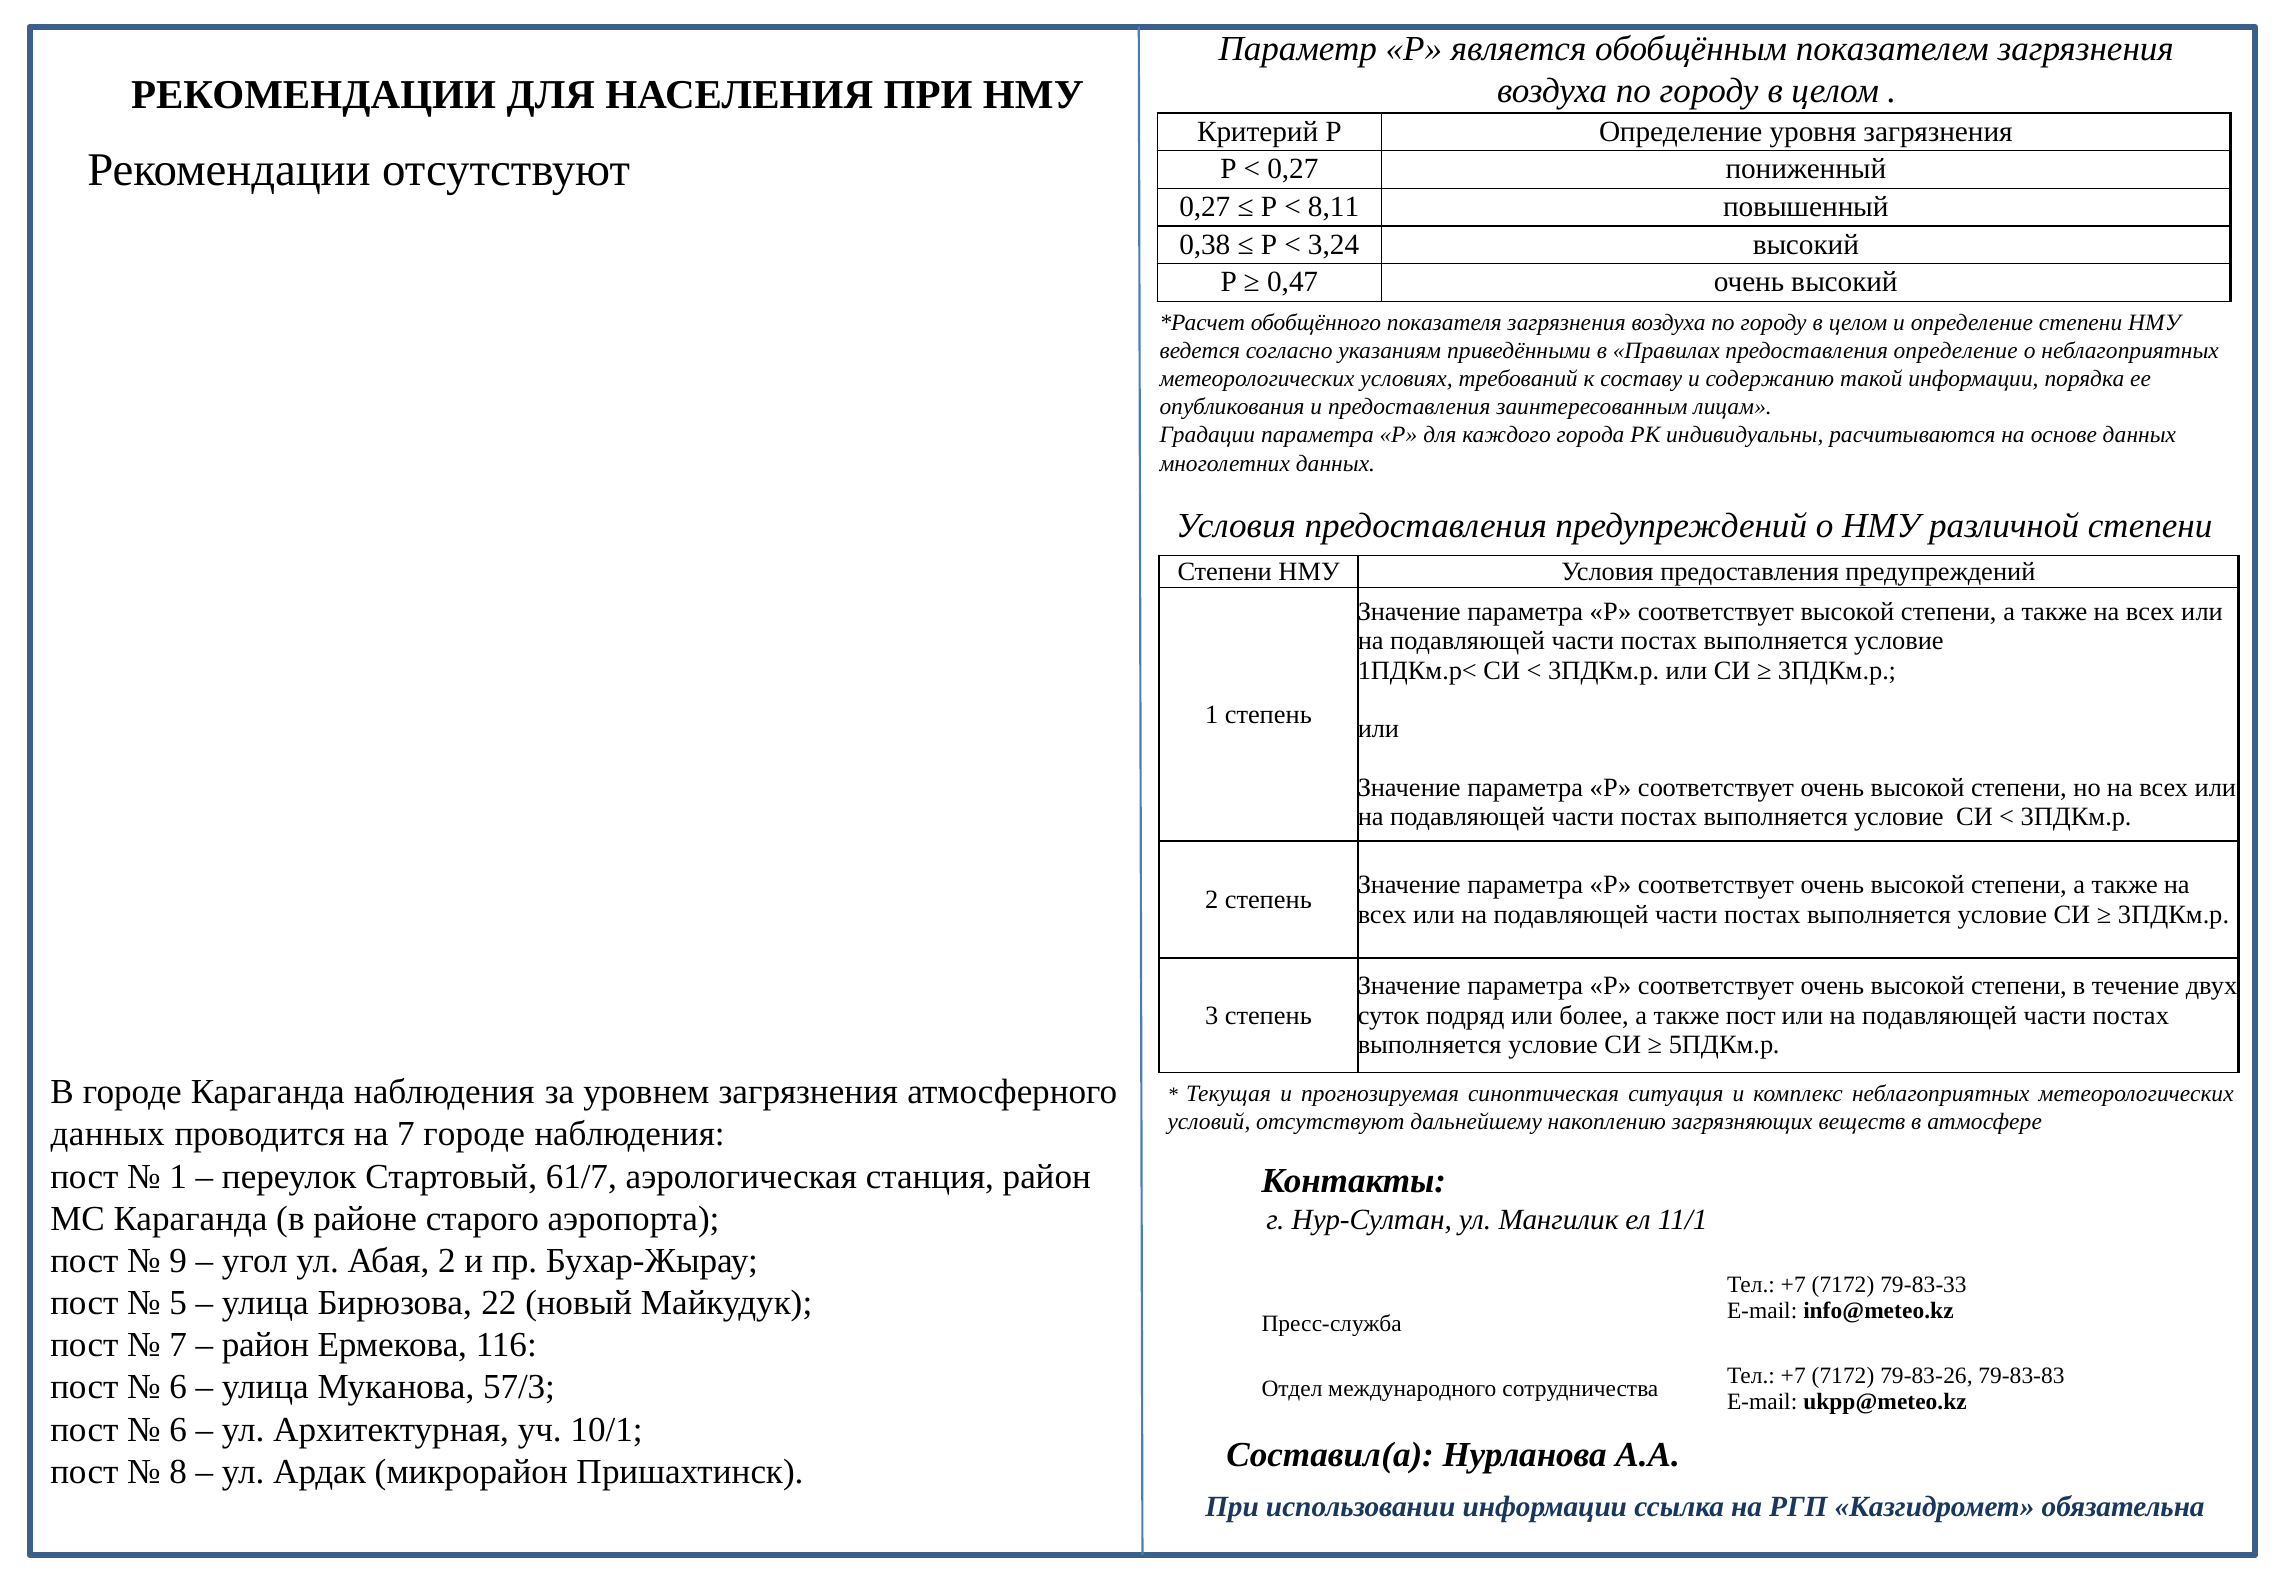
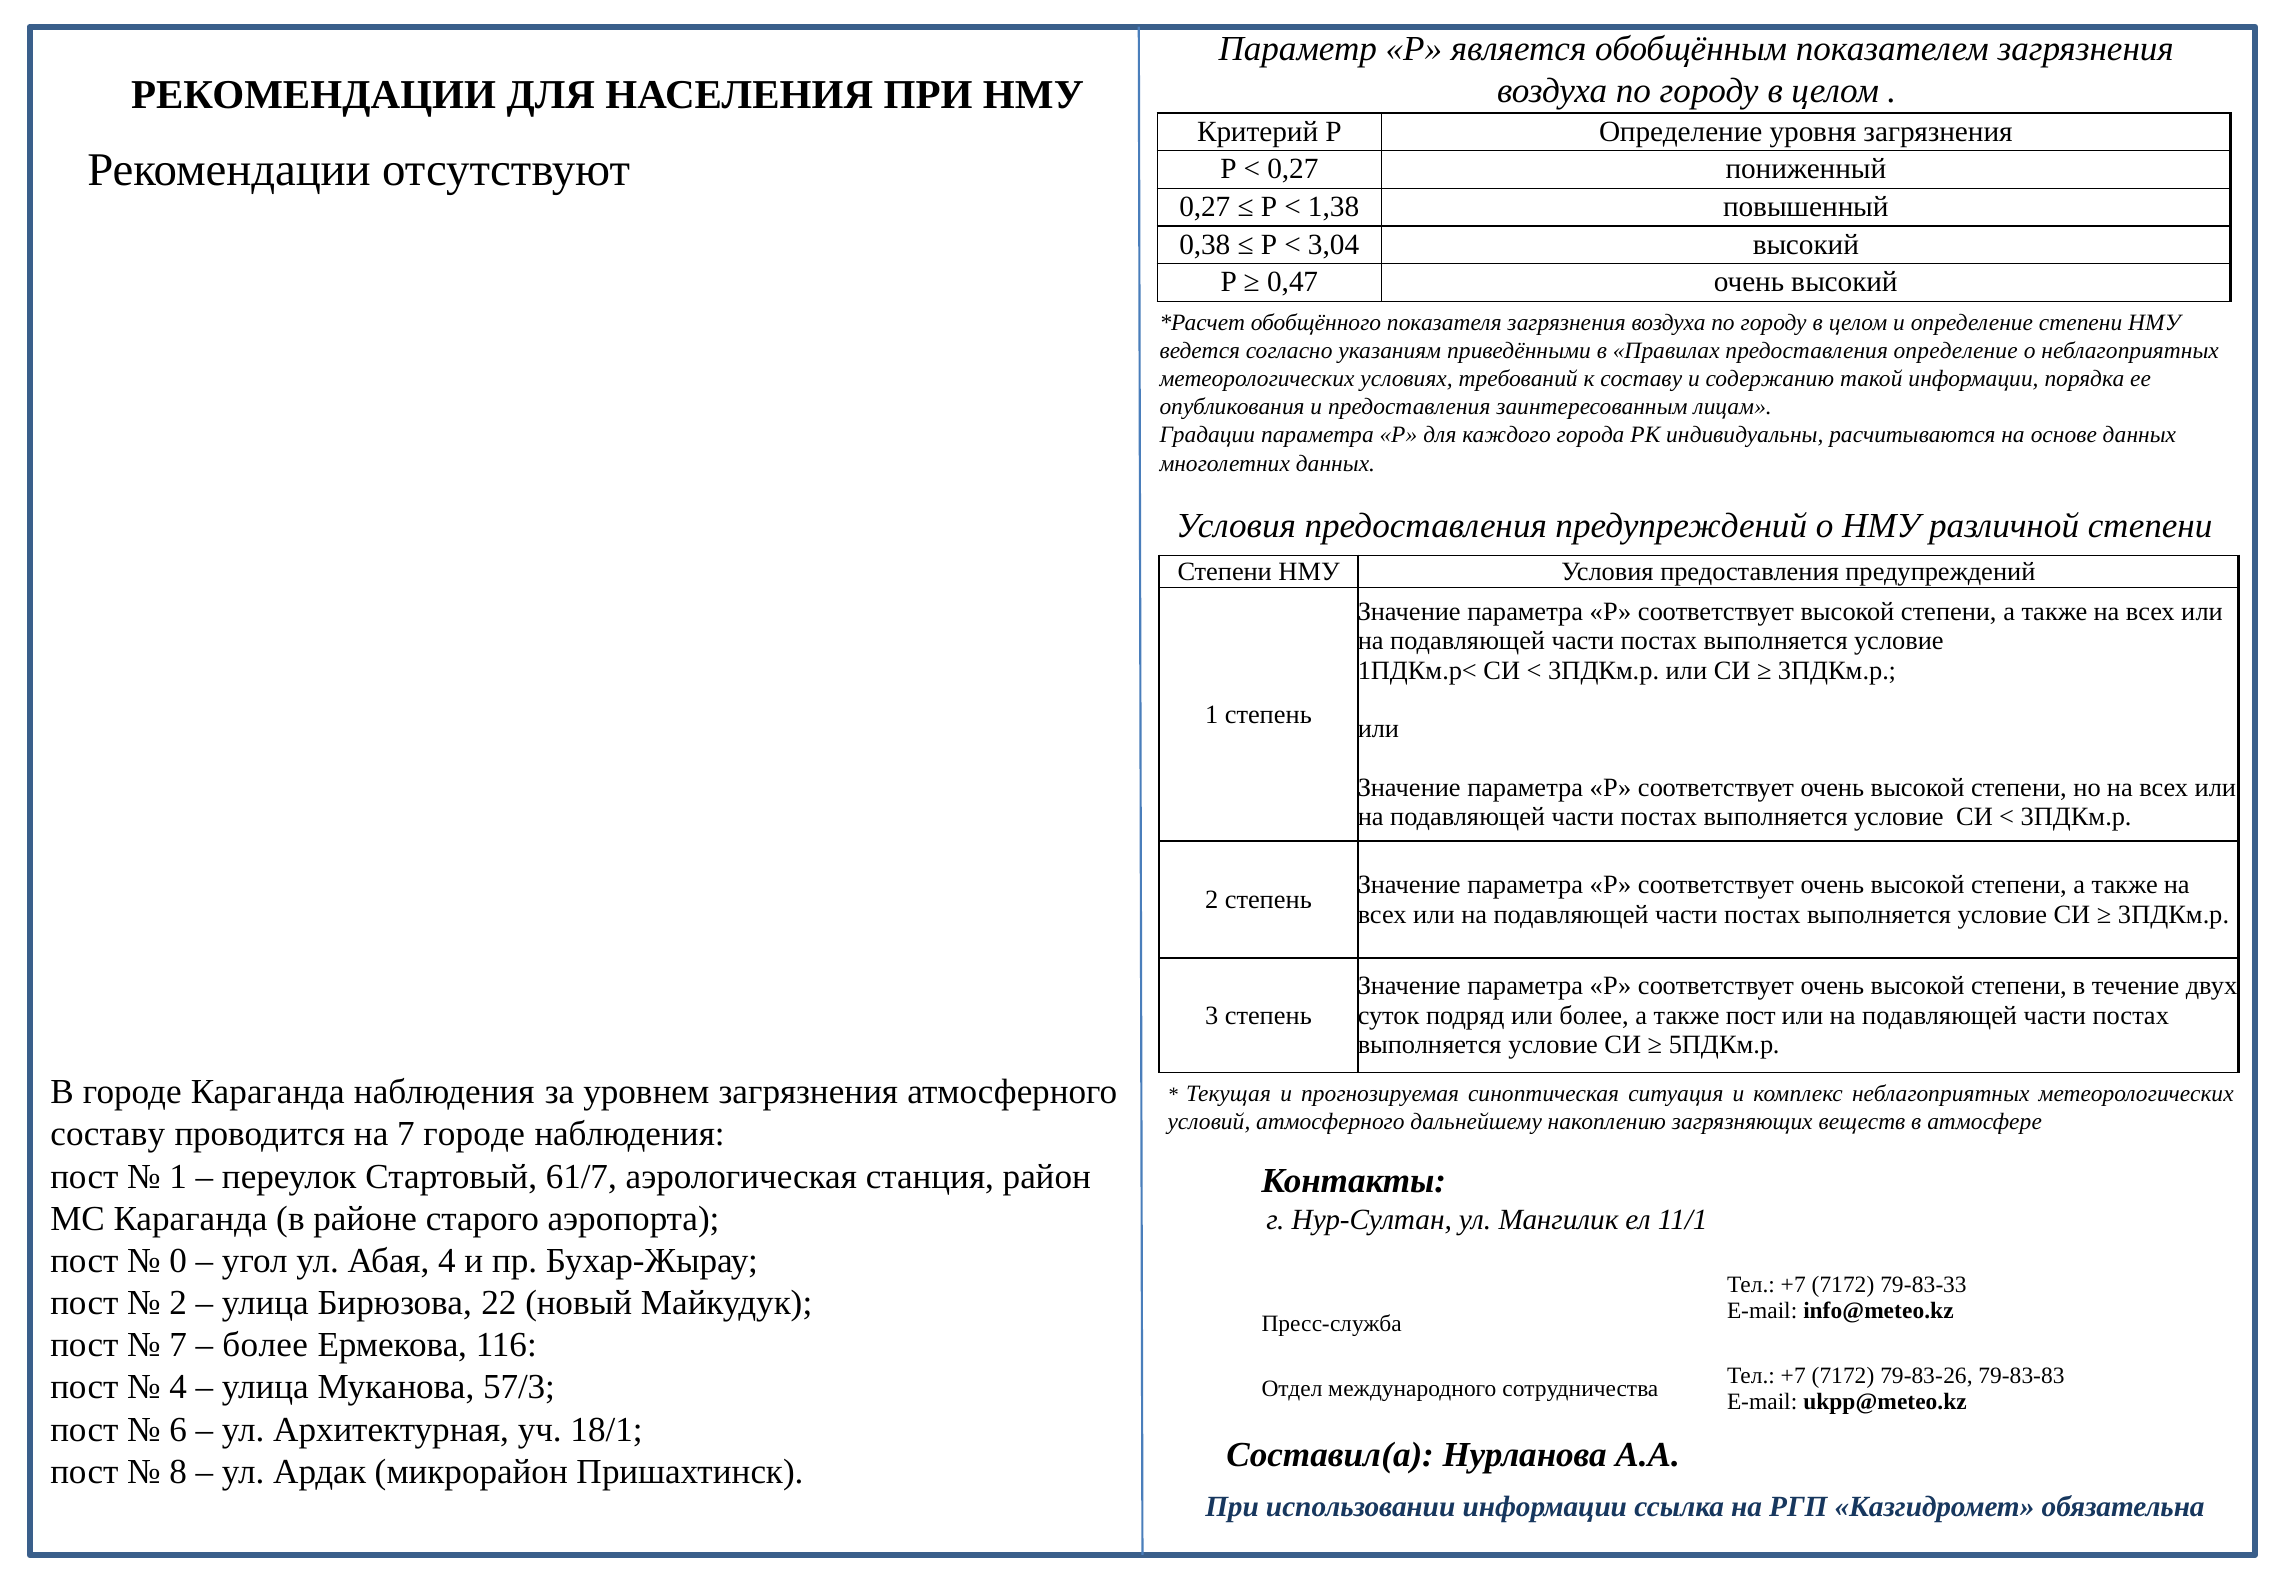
8,11: 8,11 -> 1,38 (1334, 207)
3,24: 3,24 -> 3,04 (1334, 245)
условий отсутствуют: отсутствуют -> атмосферного (1330, 1122)
данных: данных -> составу (108, 1134)
9: 9 -> 0 (178, 1261)
Абая 2: 2 -> 4 (447, 1261)
5: 5 -> 2 (178, 1303)
район: район -> более (265, 1345)
6: 6 -> 4 (178, 1387)
10/1: 10/1 -> 18/1 (607, 1429)
